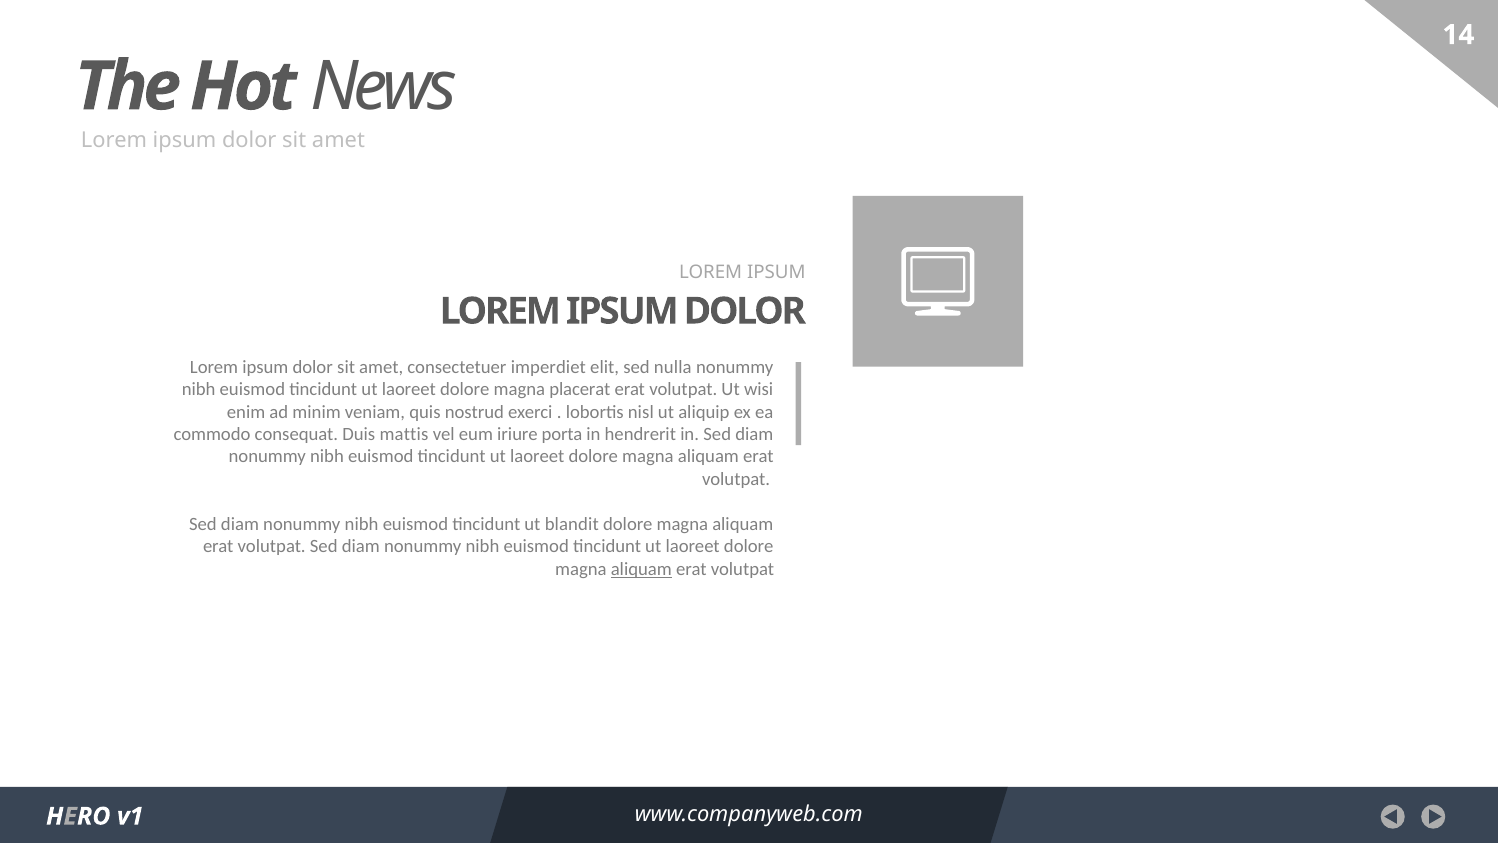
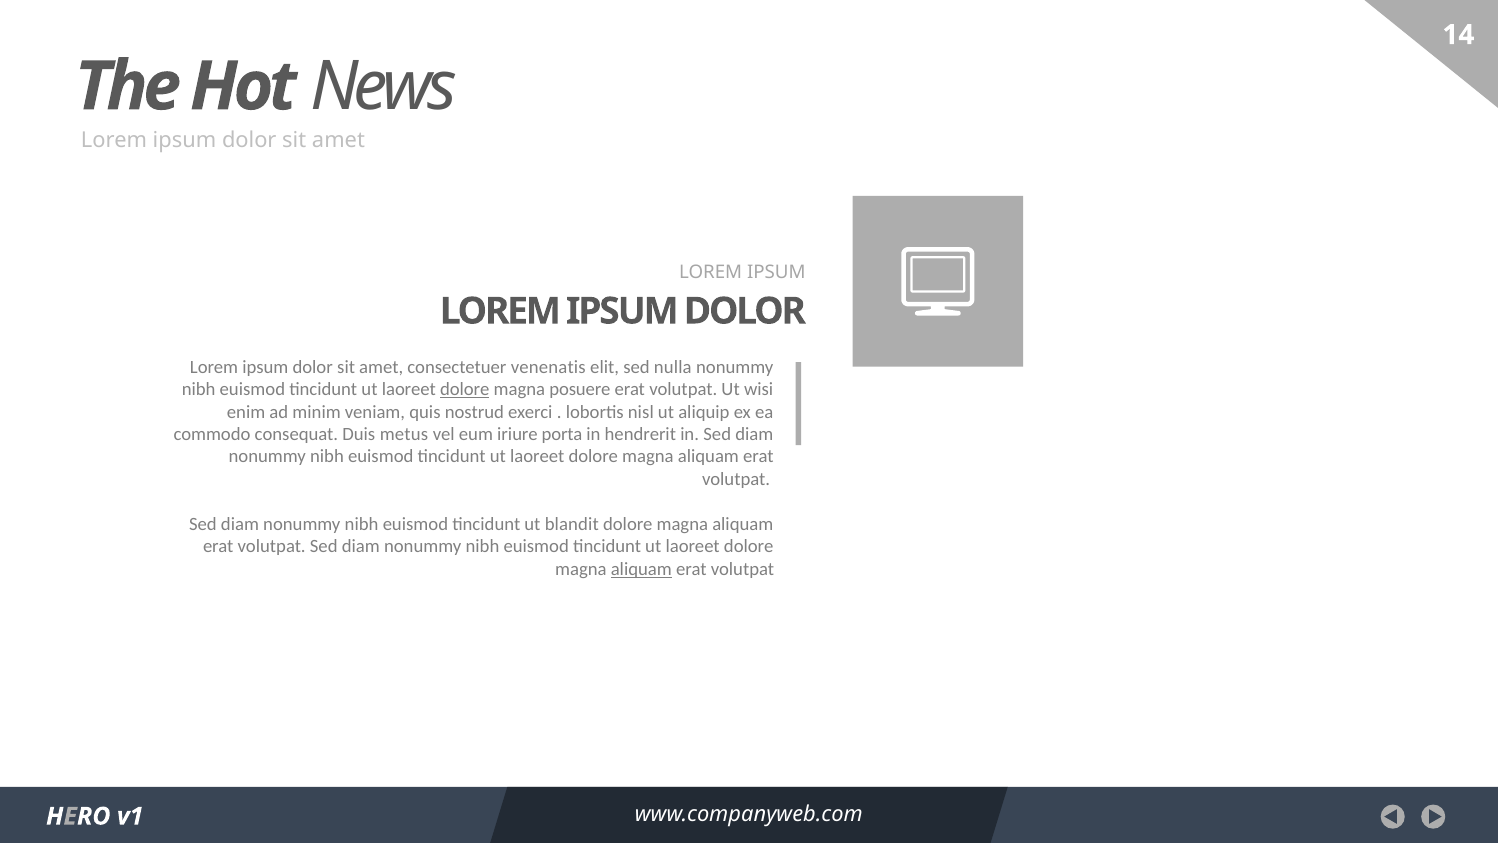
imperdiet: imperdiet -> venenatis (548, 367)
dolore underline: none -> present (465, 389)
placerat: placerat -> posuere (580, 389)
mattis: mattis -> metus (404, 434)
